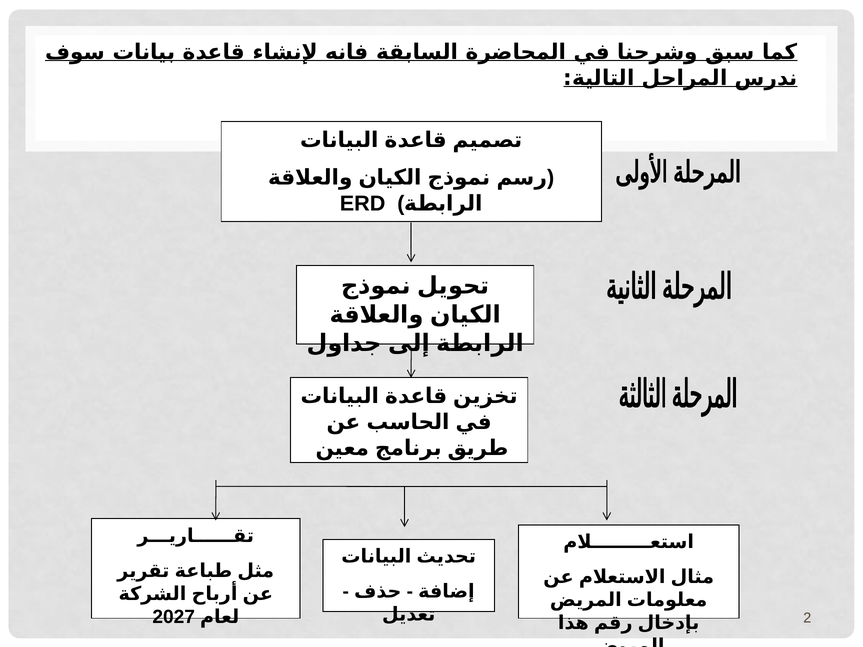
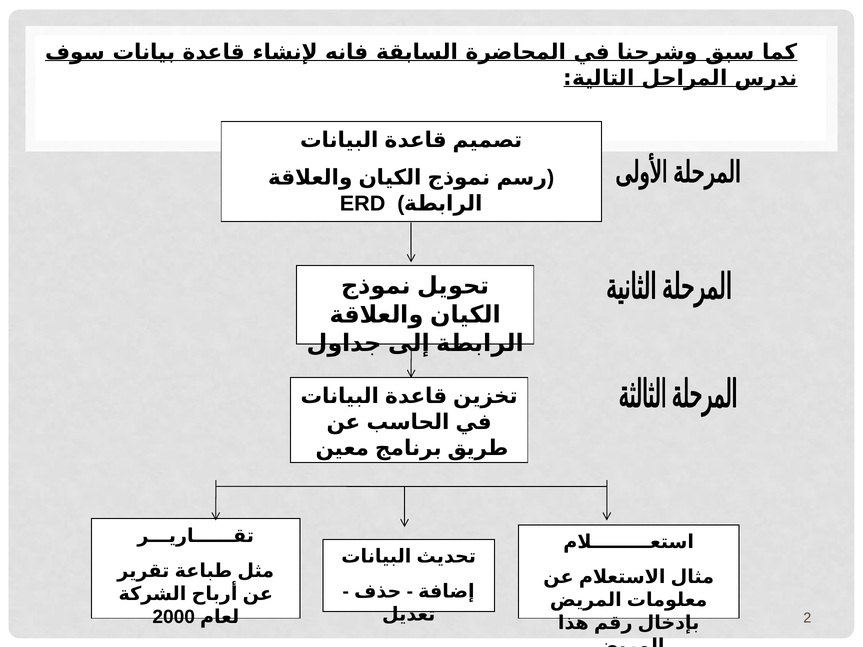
2027: 2027 -> 2000 (174, 617)
